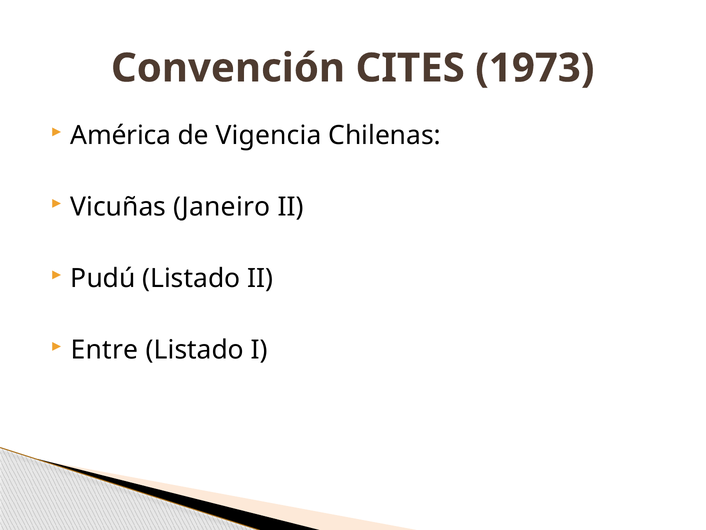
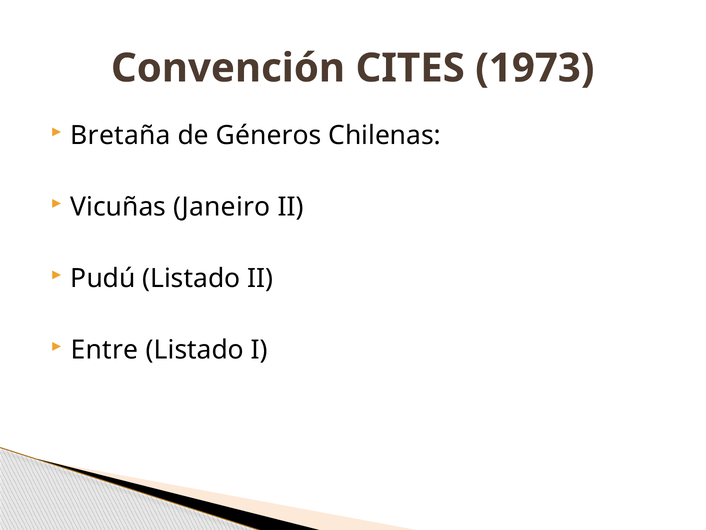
América: América -> Bretaña (121, 136)
Vigencia: Vigencia -> Géneros (269, 136)
